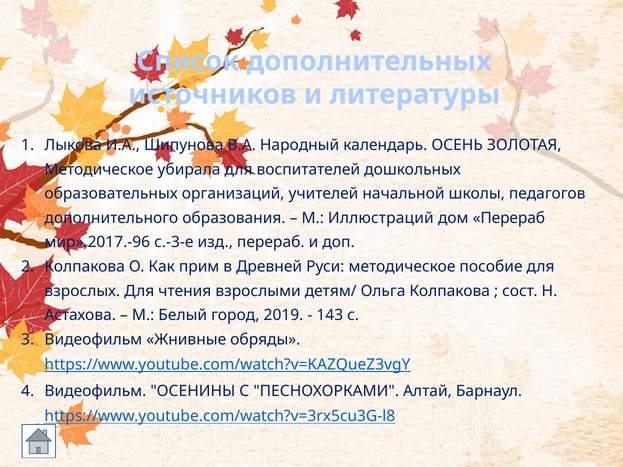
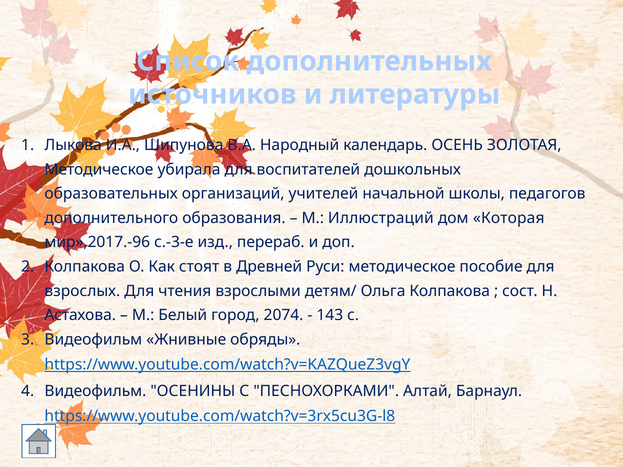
дом Перераб: Перераб -> Которая (509, 218)
прим: прим -> стоят (199, 267)
2019: 2019 -> 2074 (283, 315)
